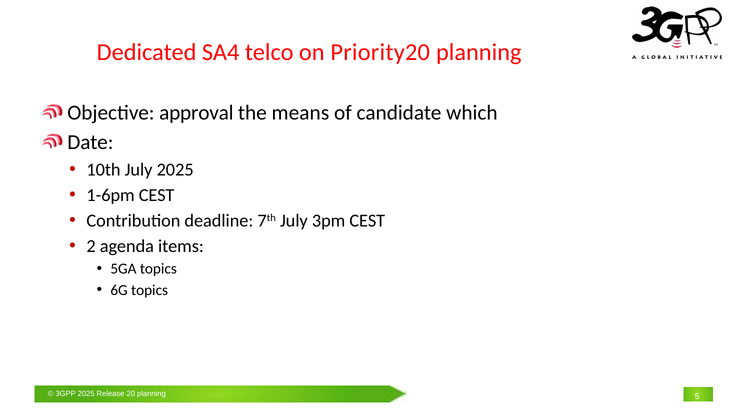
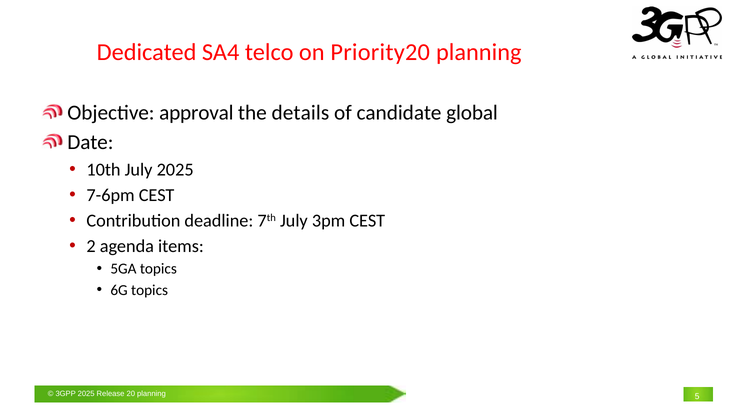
means: means -> details (300, 113)
which: which -> global (472, 113)
1-6pm: 1-6pm -> 7-6pm (111, 195)
